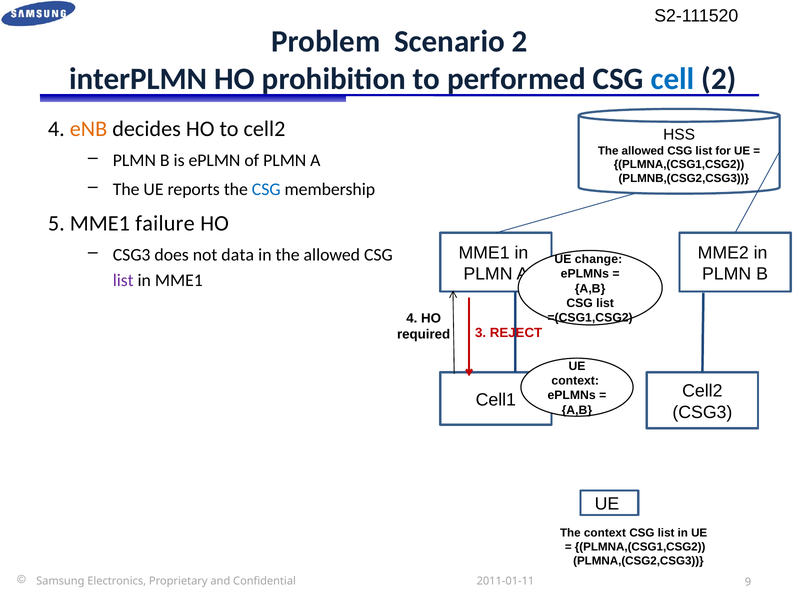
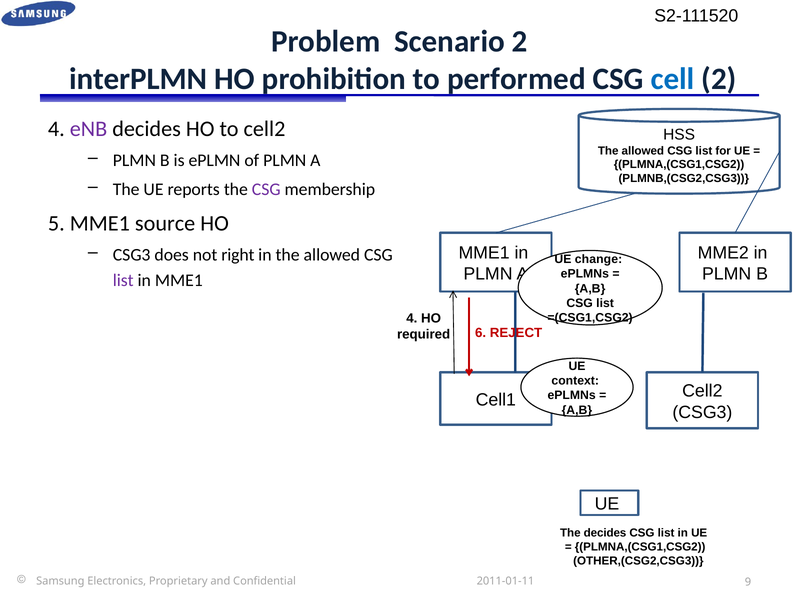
eNB colour: orange -> purple (89, 129)
CSG colour: blue -> purple (266, 189)
failure: failure -> source (165, 223)
data: data -> right (238, 255)
3: 3 -> 6 (481, 333)
The context: context -> decides (605, 533)
PLMNA,(CSG2,CSG3: PLMNA,(CSG2,CSG3 -> OTHER,(CSG2,CSG3 (638, 561)
